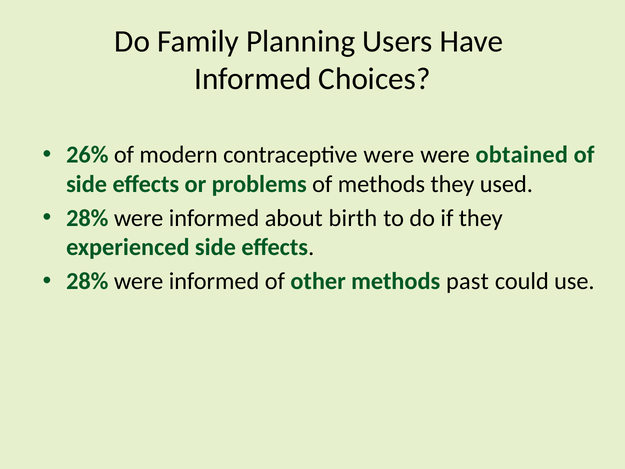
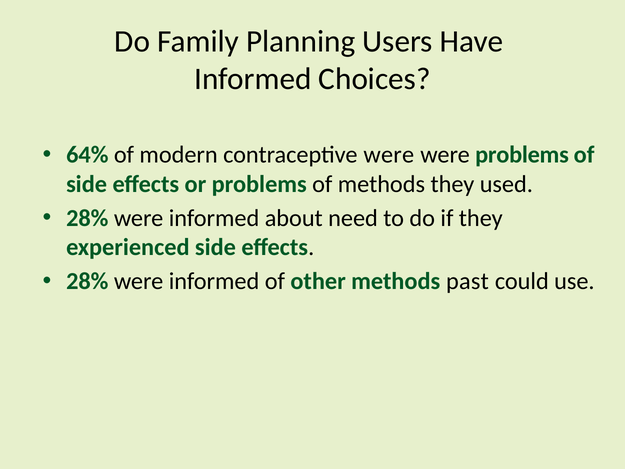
26%: 26% -> 64% (87, 155)
were obtained: obtained -> problems (522, 155)
birth: birth -> need (353, 218)
